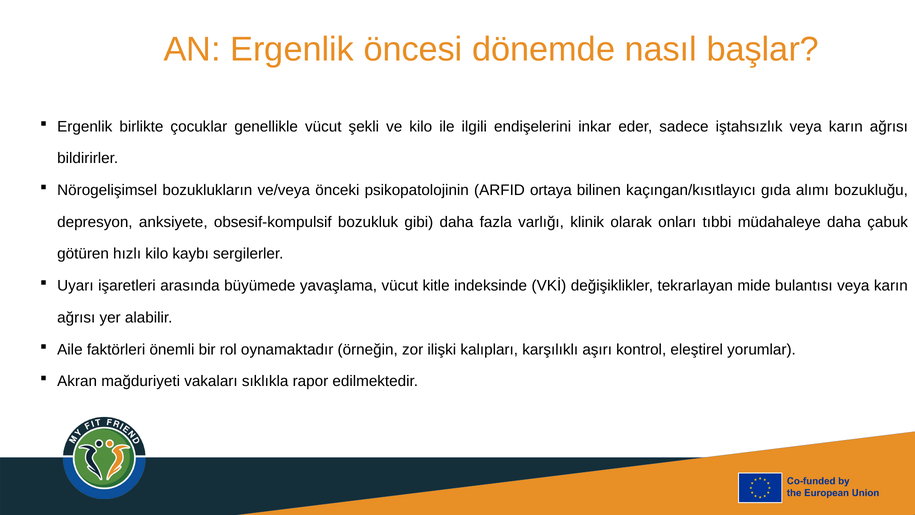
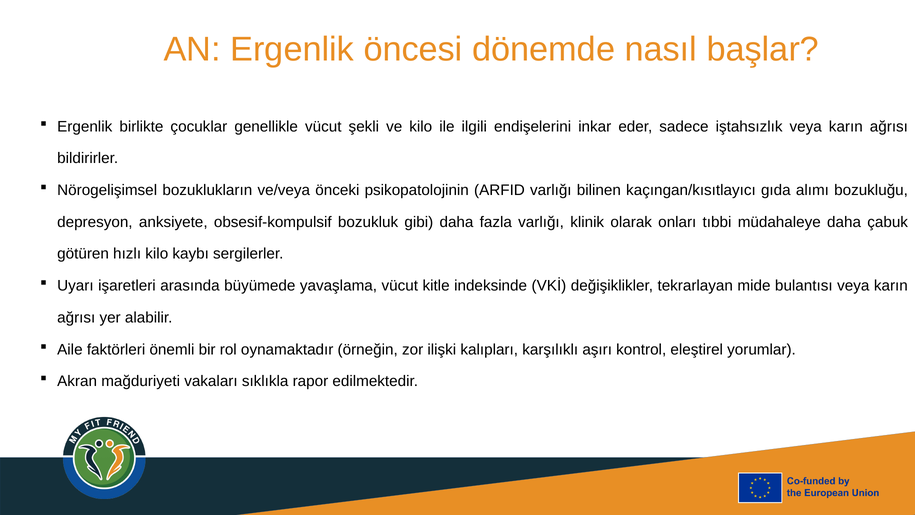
ARFID ortaya: ortaya -> varlığı (551, 190)
